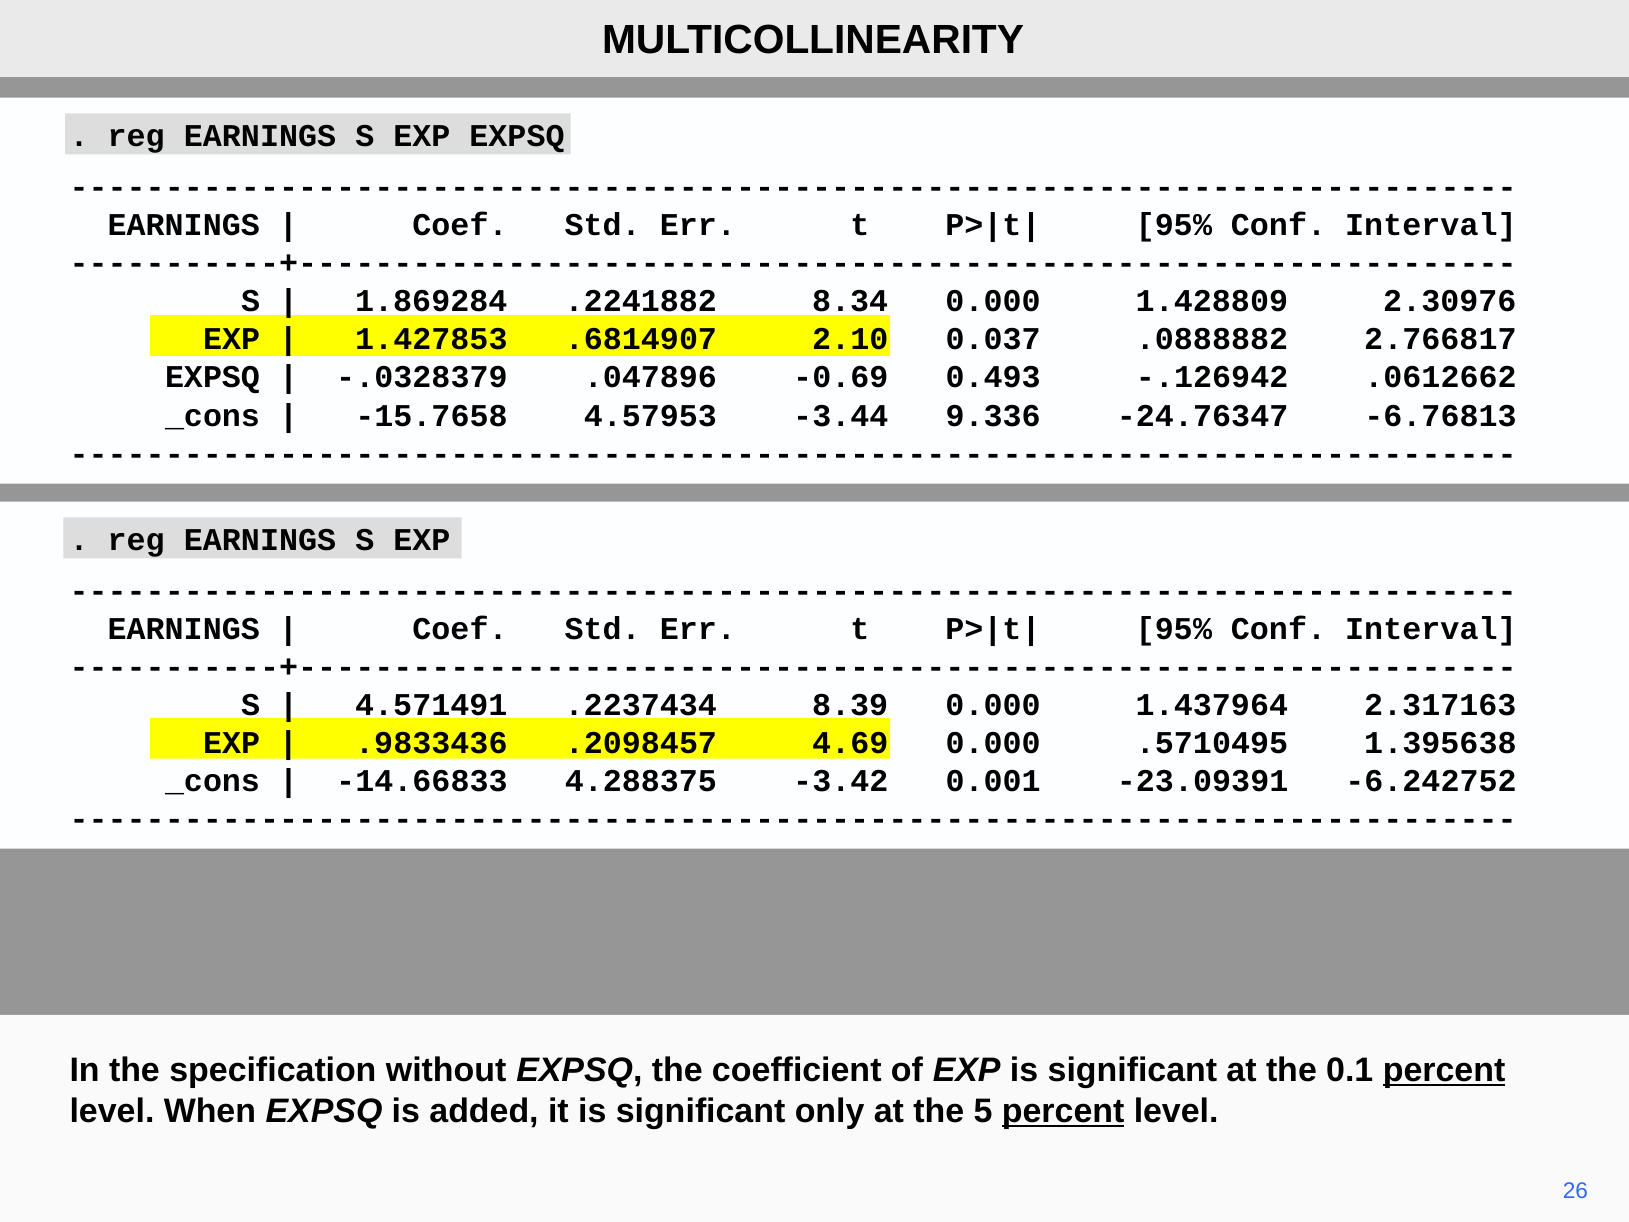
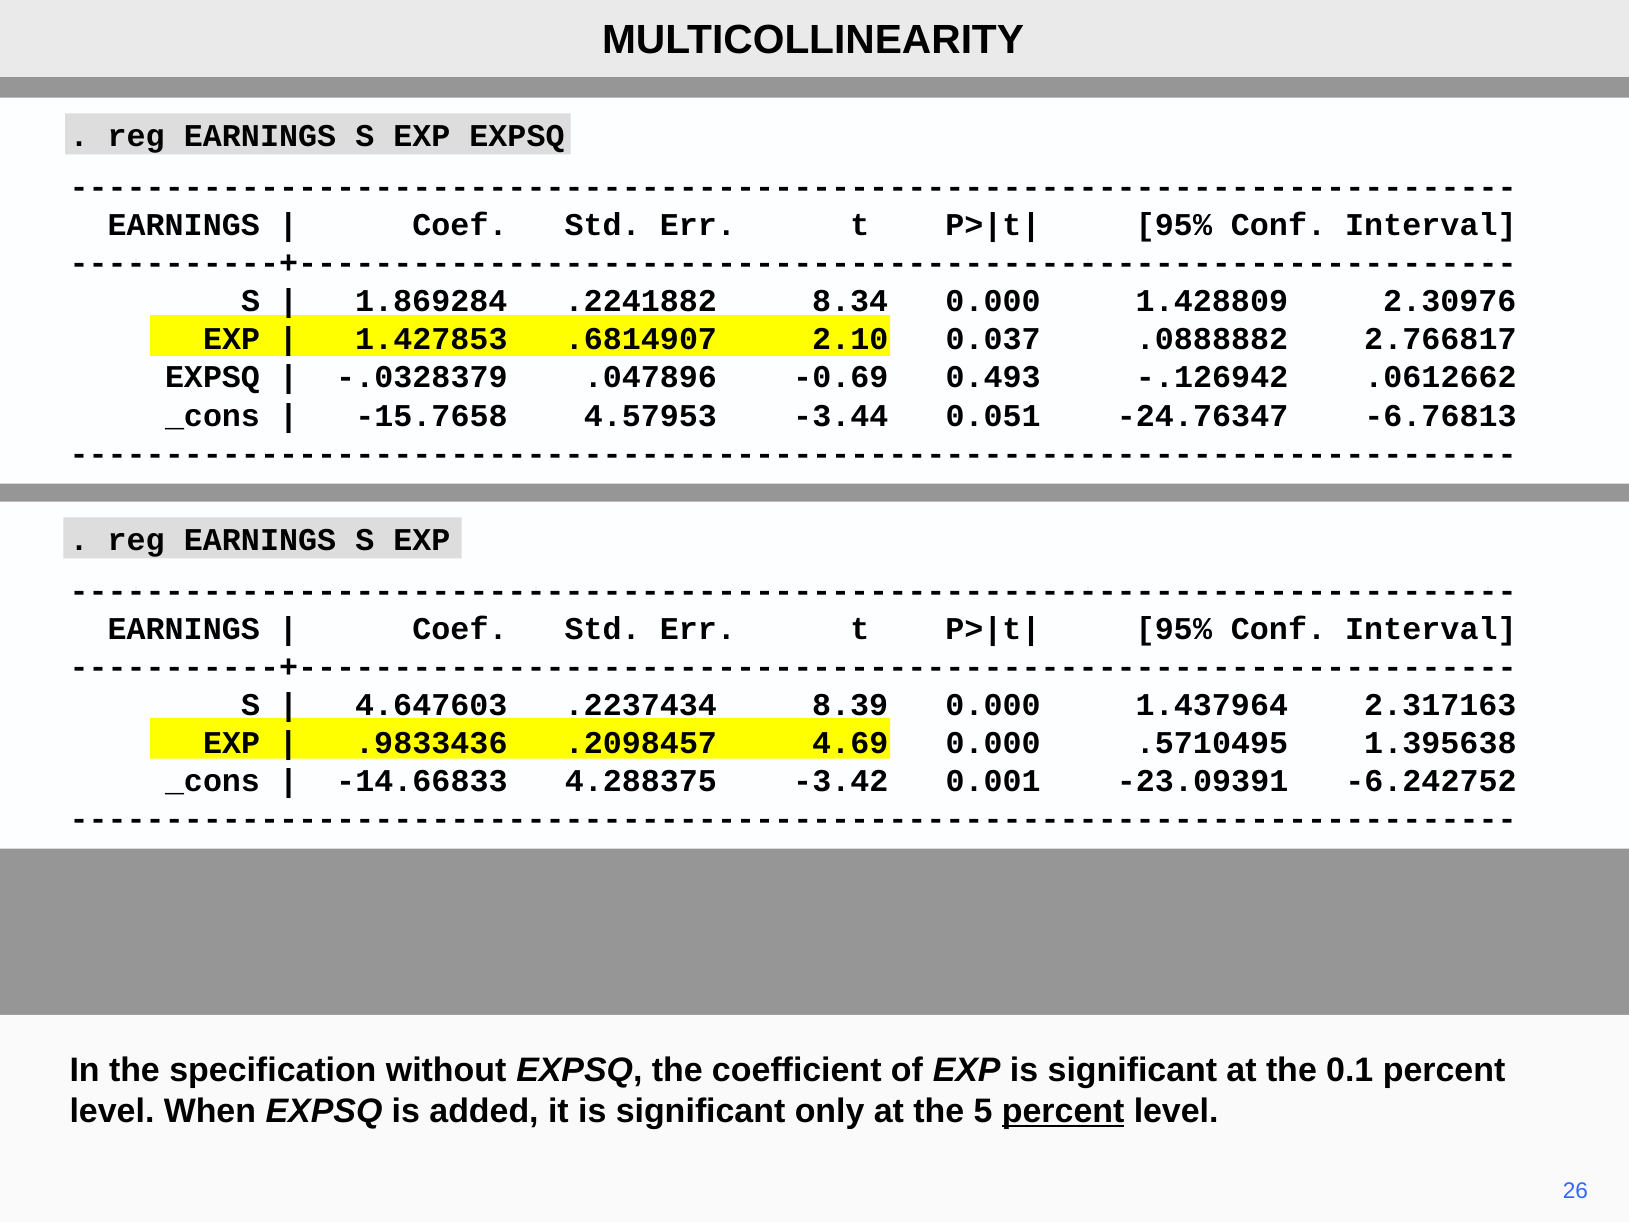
9.336: 9.336 -> 0.051 (993, 415)
4.571491: 4.571491 -> 4.647603 (431, 705)
percent underline: present -> none (1444, 1070)
